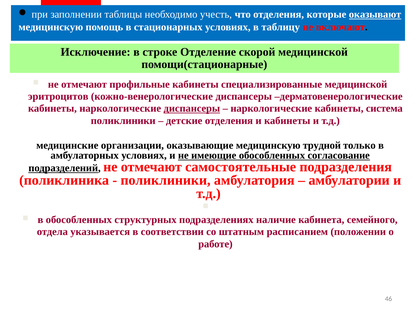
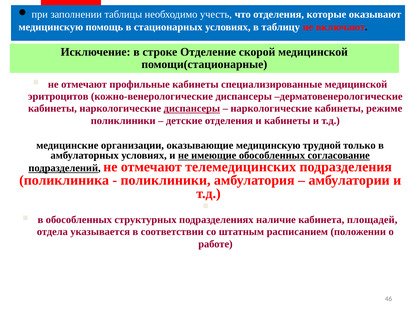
оказывают underline: present -> none (375, 14)
система: система -> режиме (384, 108)
самостоятельные: самостоятельные -> телемедицинских (241, 167)
семейного: семейного -> площадей (372, 220)
